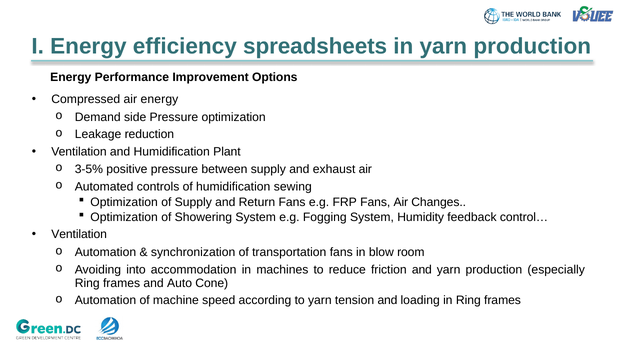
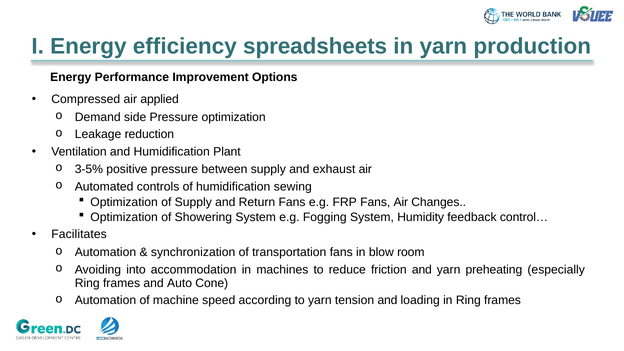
air energy: energy -> applied (160, 99)
Ventilation: Ventilation -> Facilitates (79, 234)
and yarn production: production -> preheating (494, 270)
